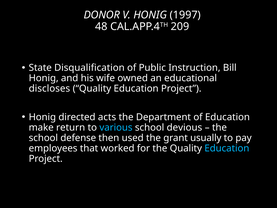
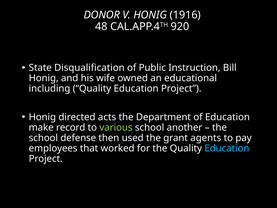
1997: 1997 -> 1916 (185, 15)
209: 209 -> 920 (180, 27)
discloses: discloses -> including (50, 88)
return: return -> record (71, 127)
various colour: light blue -> light green (116, 127)
devious: devious -> another (184, 127)
usually: usually -> agents (206, 138)
